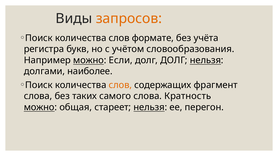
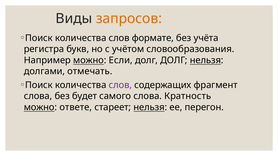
наиболее: наиболее -> отмечать (90, 71)
слов colour: orange -> purple (120, 85)
таких: таких -> будет (85, 96)
общая: общая -> ответе (76, 107)
